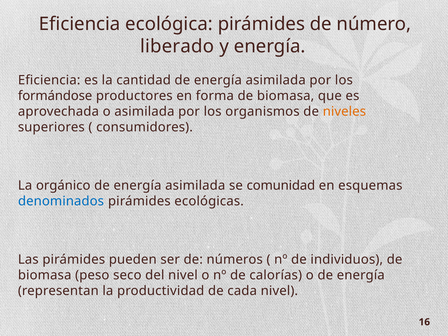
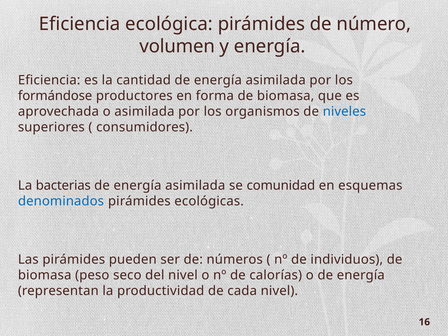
liberado: liberado -> volumen (177, 46)
niveles colour: orange -> blue (344, 112)
orgánico: orgánico -> bacterias (63, 186)
